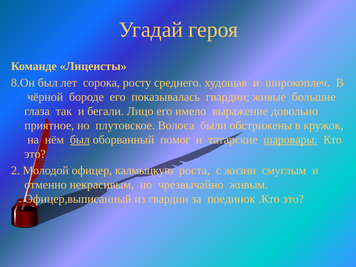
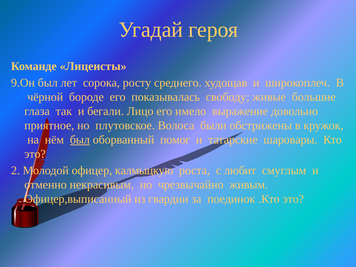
8.Он: 8.Он -> 9.Он (23, 83)
показывалась гвардии: гвардии -> свободу (228, 97)
шаровары underline: present -> none (290, 140)
жизни: жизни -> любит (240, 171)
